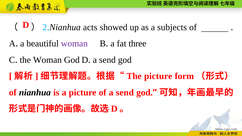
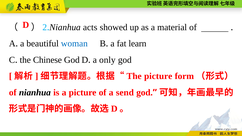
subjects: subjects -> material (172, 27)
woman colour: purple -> blue (74, 44)
three: three -> learn (137, 44)
the Woman: Woman -> Chinese (47, 60)
send: send -> only (107, 60)
